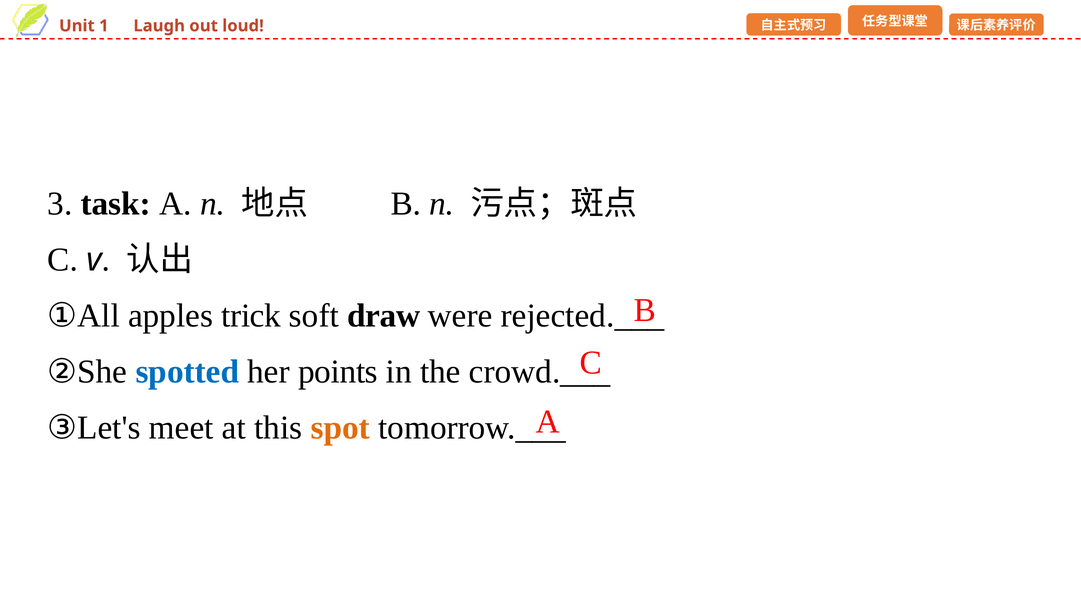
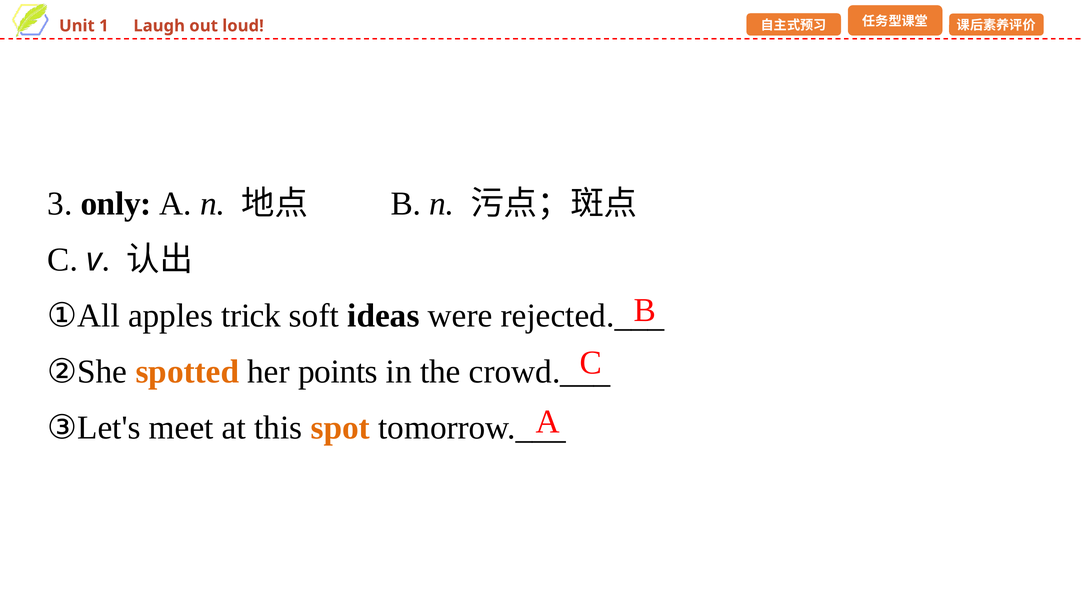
task: task -> only (116, 204)
draw: draw -> ideas (384, 316)
spotted colour: blue -> orange (187, 372)
